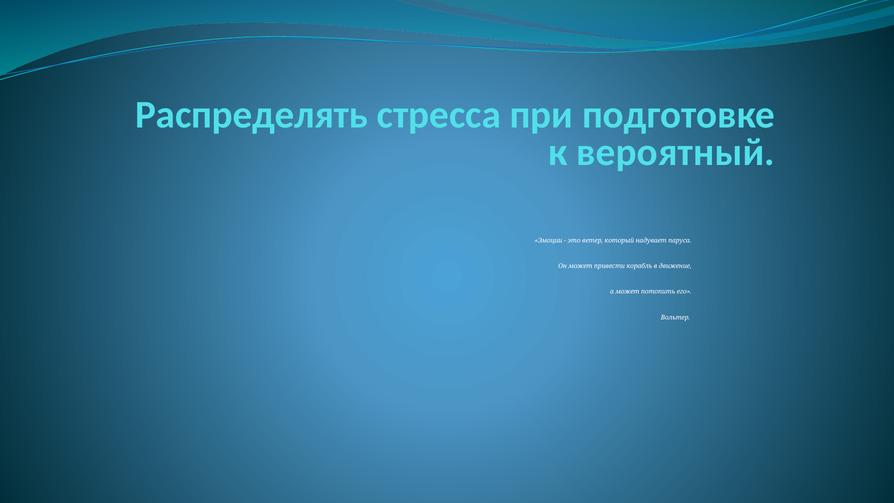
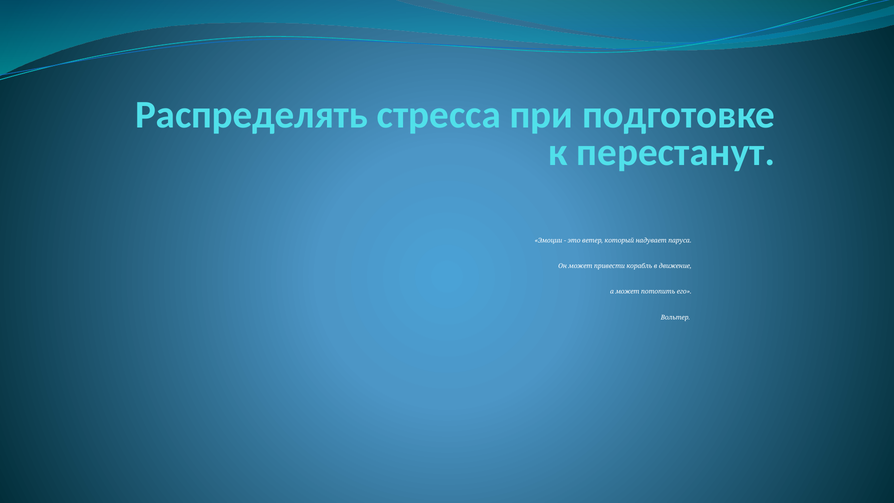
вероятный: вероятный -> перестанут (676, 152)
